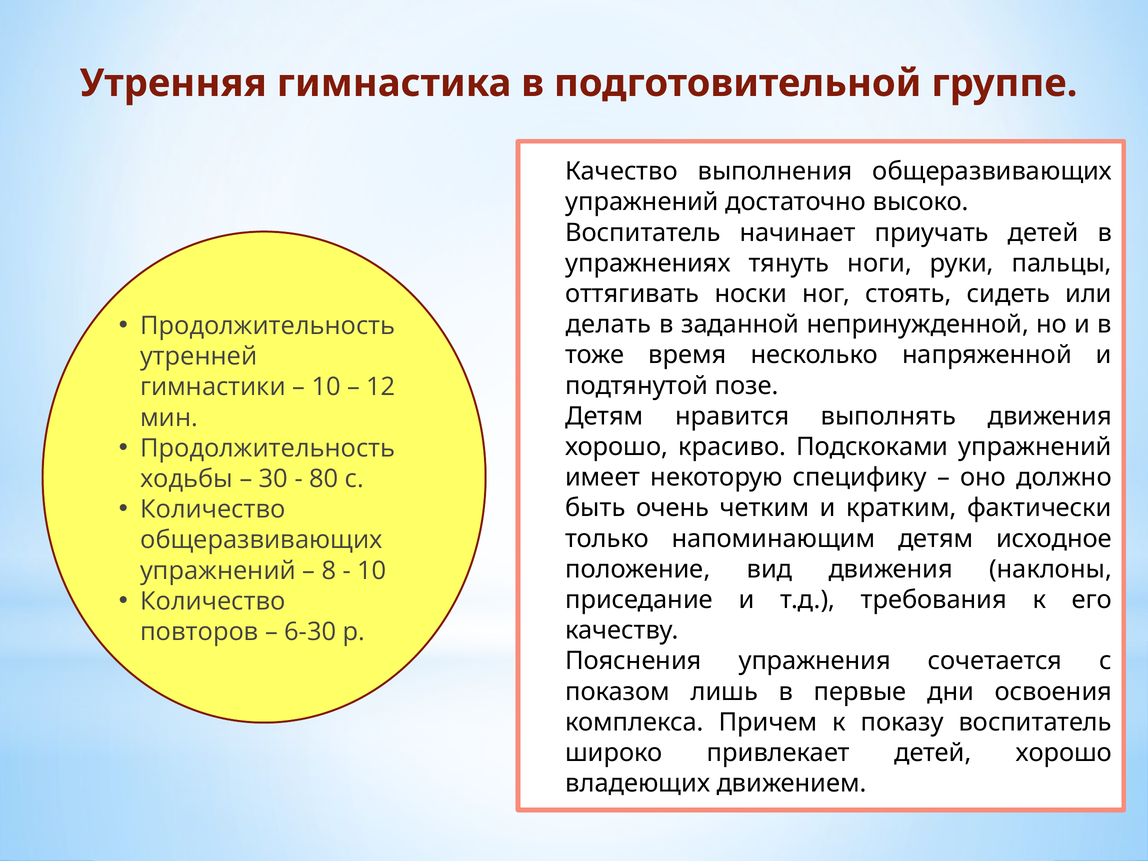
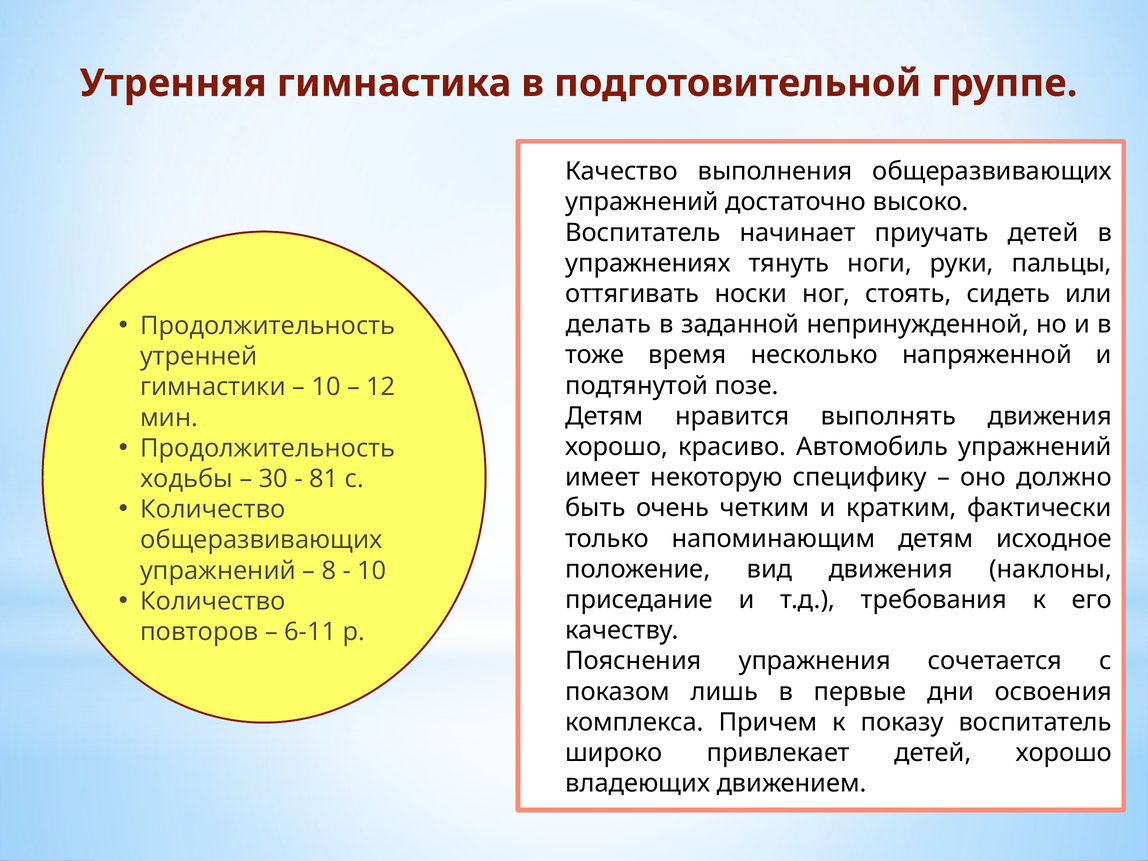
Подскоками: Подскоками -> Автомобиль (872, 447)
80: 80 -> 81 (324, 479)
6-30: 6-30 -> 6-11 (310, 632)
